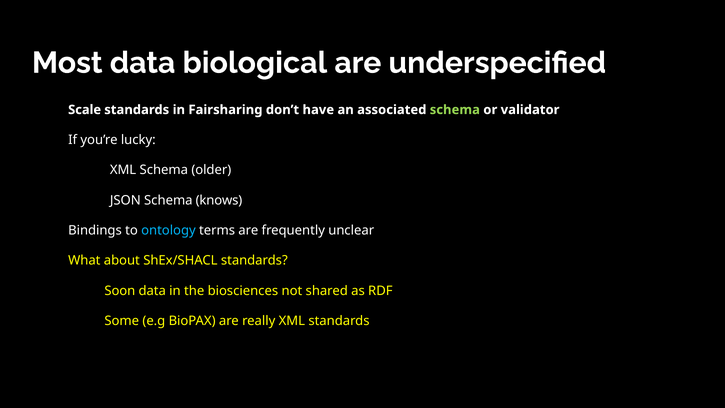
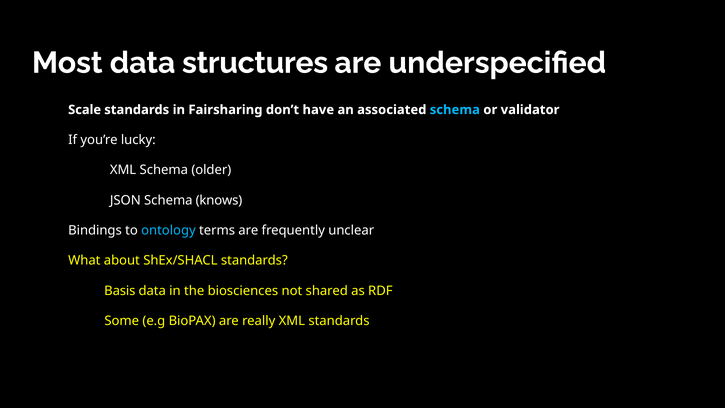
biological: biological -> structures (255, 63)
schema colour: light green -> light blue (455, 110)
Soon: Soon -> Basis (120, 291)
